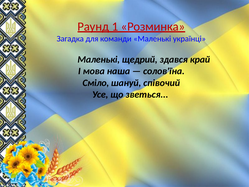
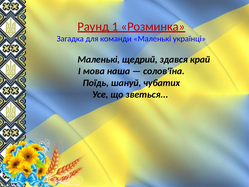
Сміло: Сміло -> Поїдь (96, 83)
співочий: співочий -> чубатих (162, 83)
